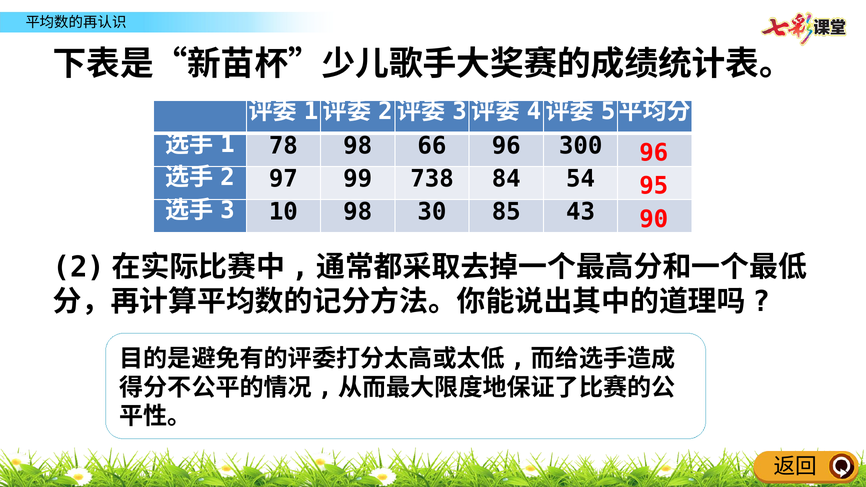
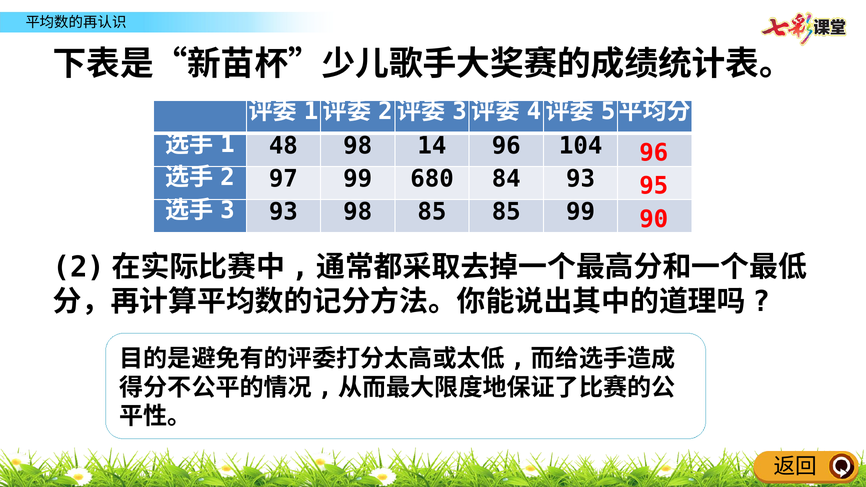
78: 78 -> 48 (283, 146)
66: 66 -> 14 (432, 146)
300: 300 -> 104 (581, 146)
738: 738 -> 680 (432, 179)
84 54: 54 -> 93 (581, 179)
10: 10 -> 93 (283, 212)
98 30: 30 -> 85 (432, 212)
85 43: 43 -> 99 (581, 212)
